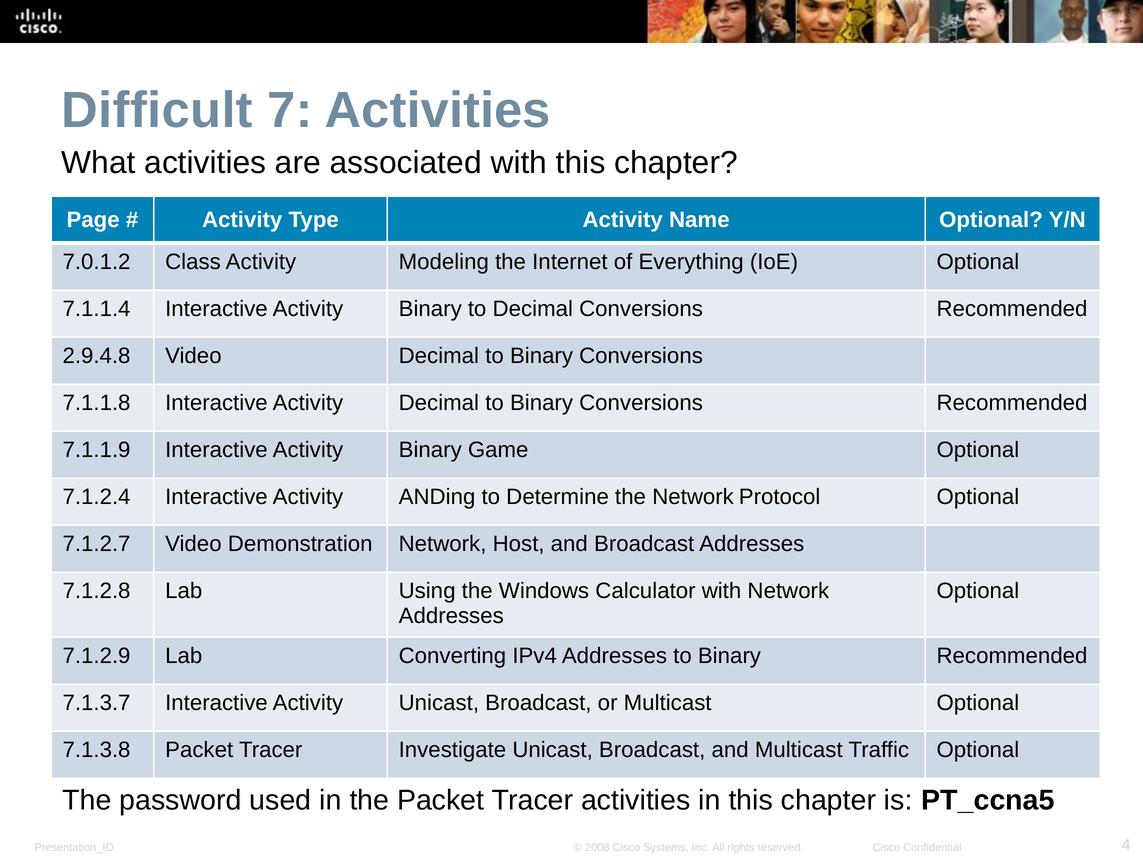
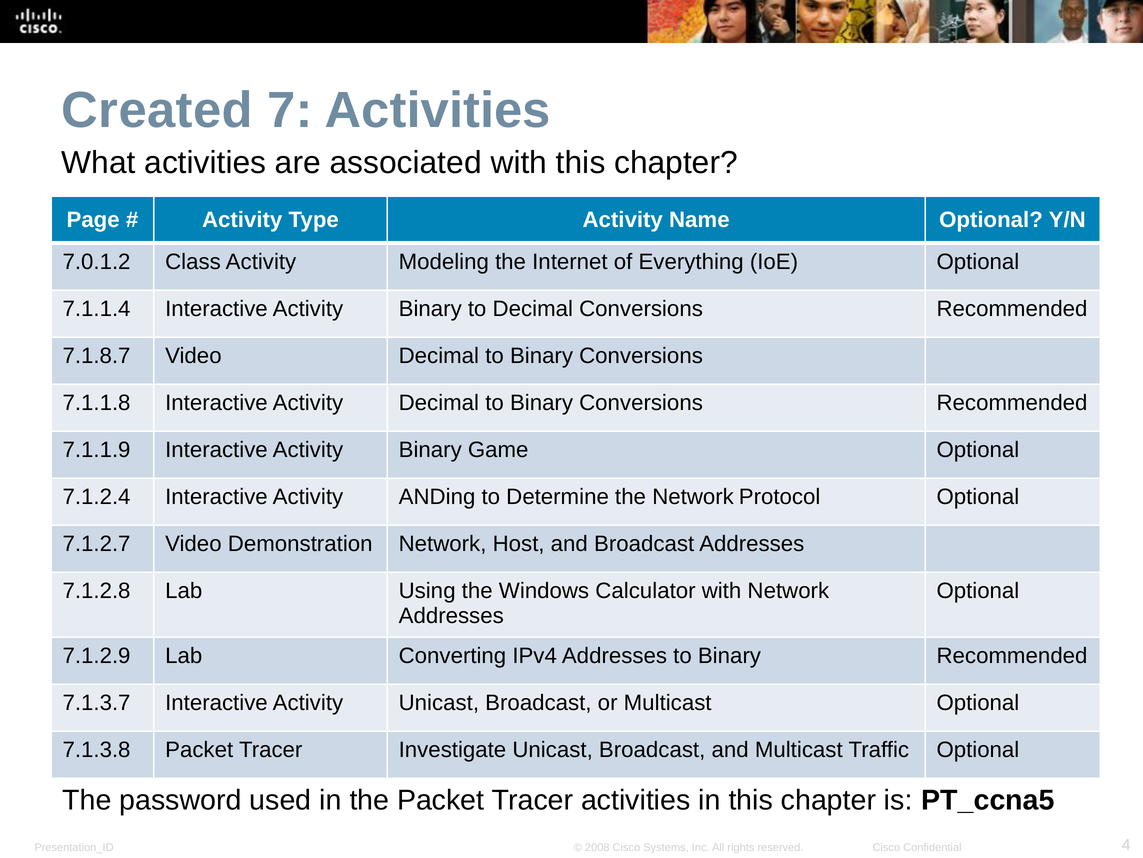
Difficult: Difficult -> Created (157, 110)
2.9.4.8: 2.9.4.8 -> 7.1.8.7 (96, 355)
